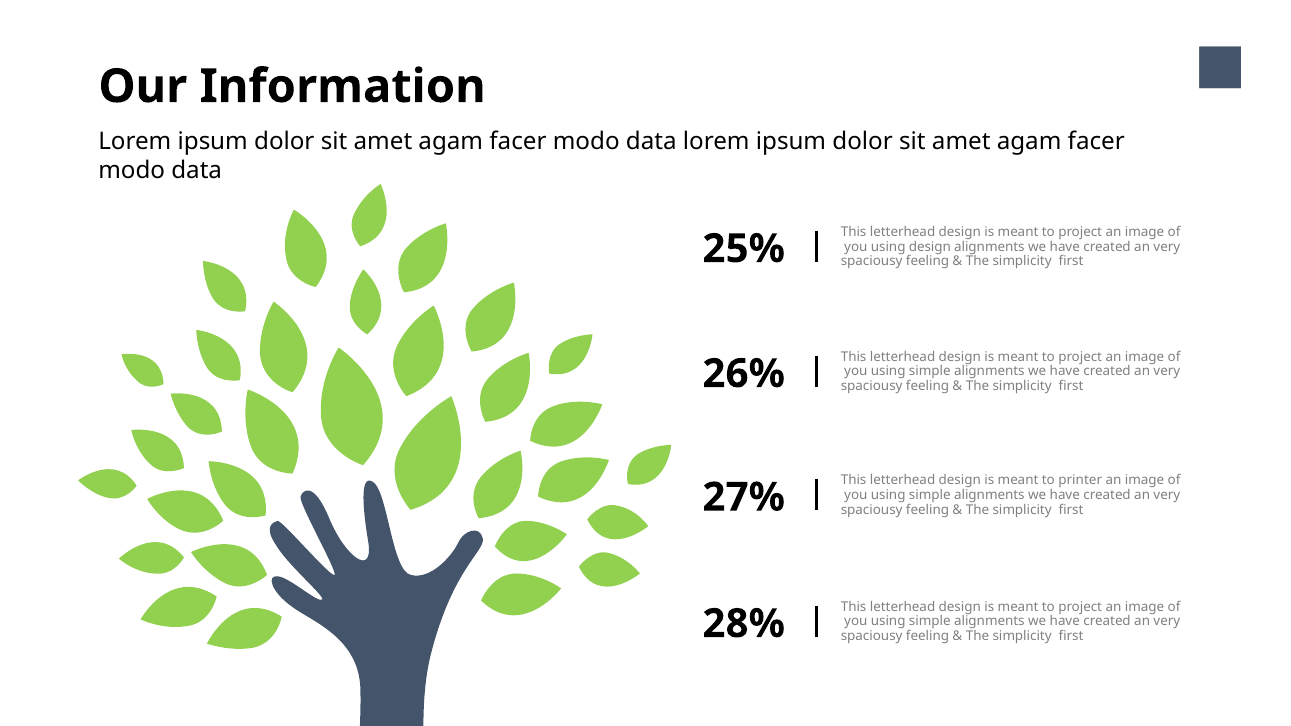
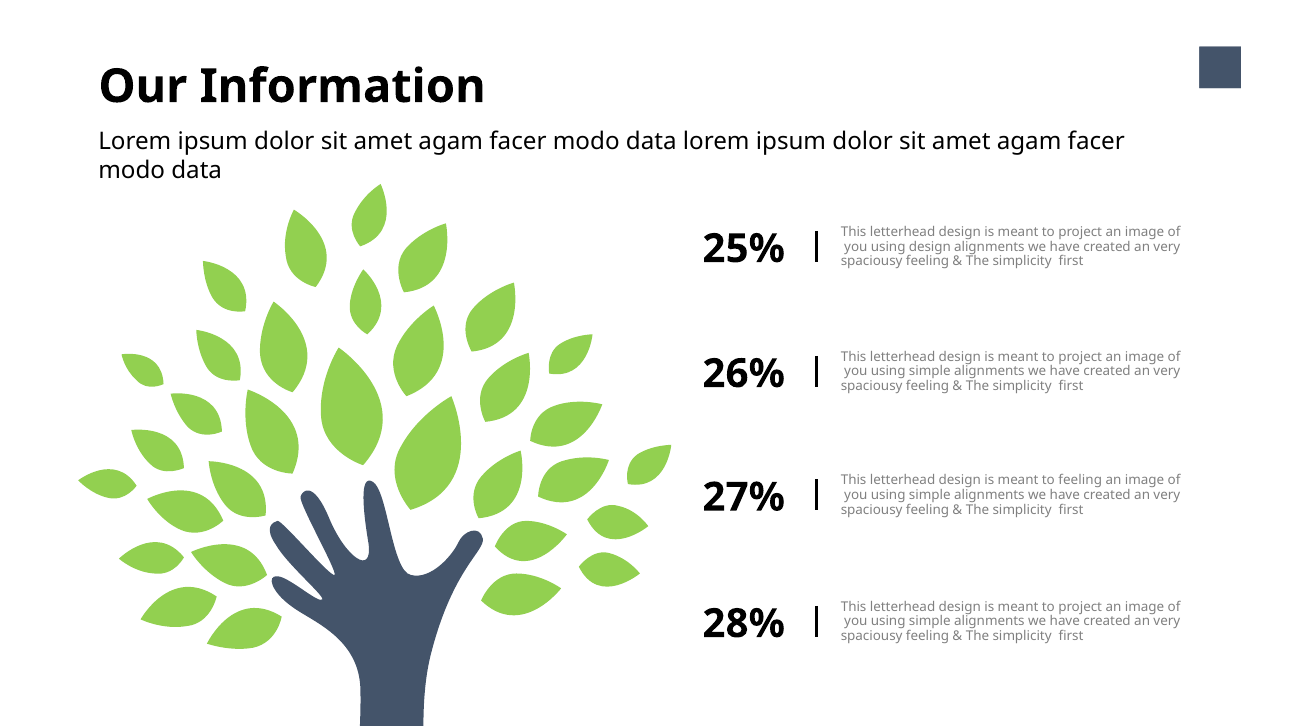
to printer: printer -> feeling (1080, 480)
